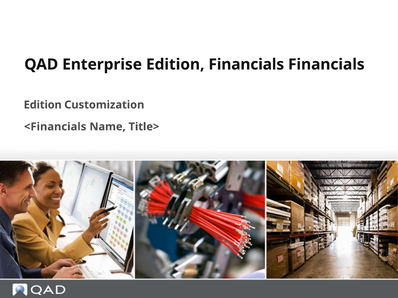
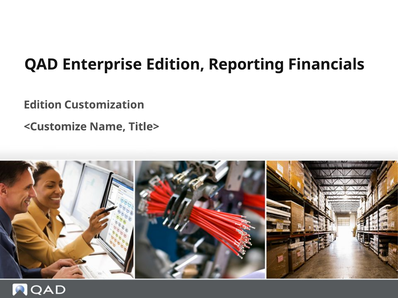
Edition Financials: Financials -> Reporting (246, 65)
<Financials: <Financials -> <Customize (55, 127)
